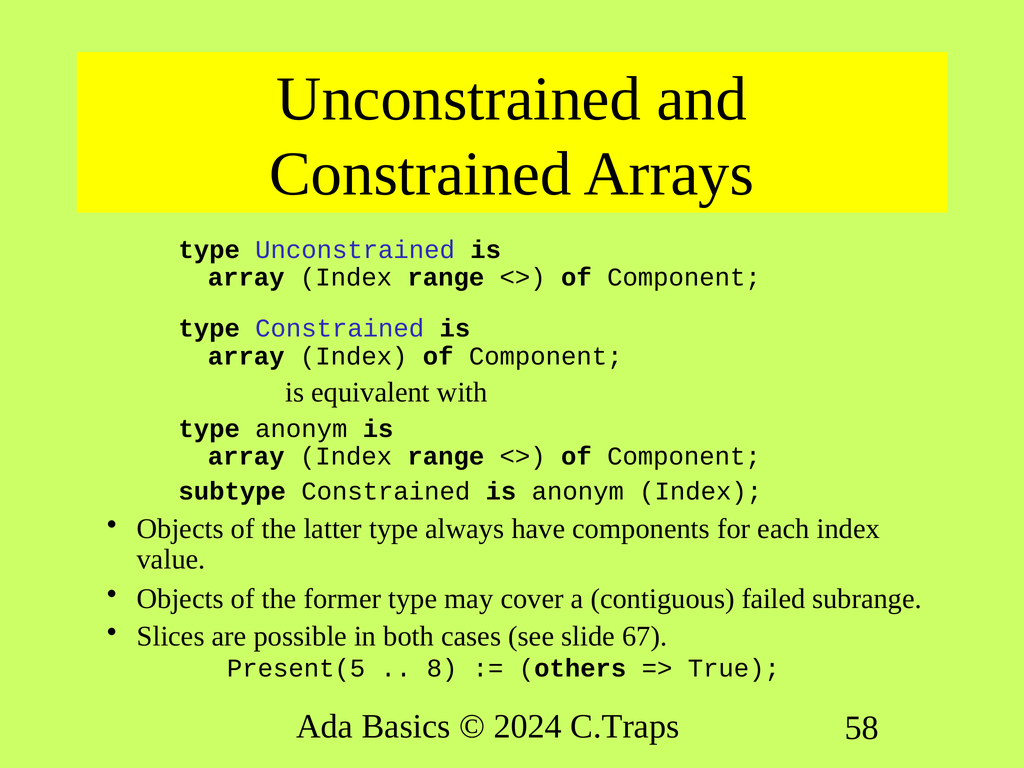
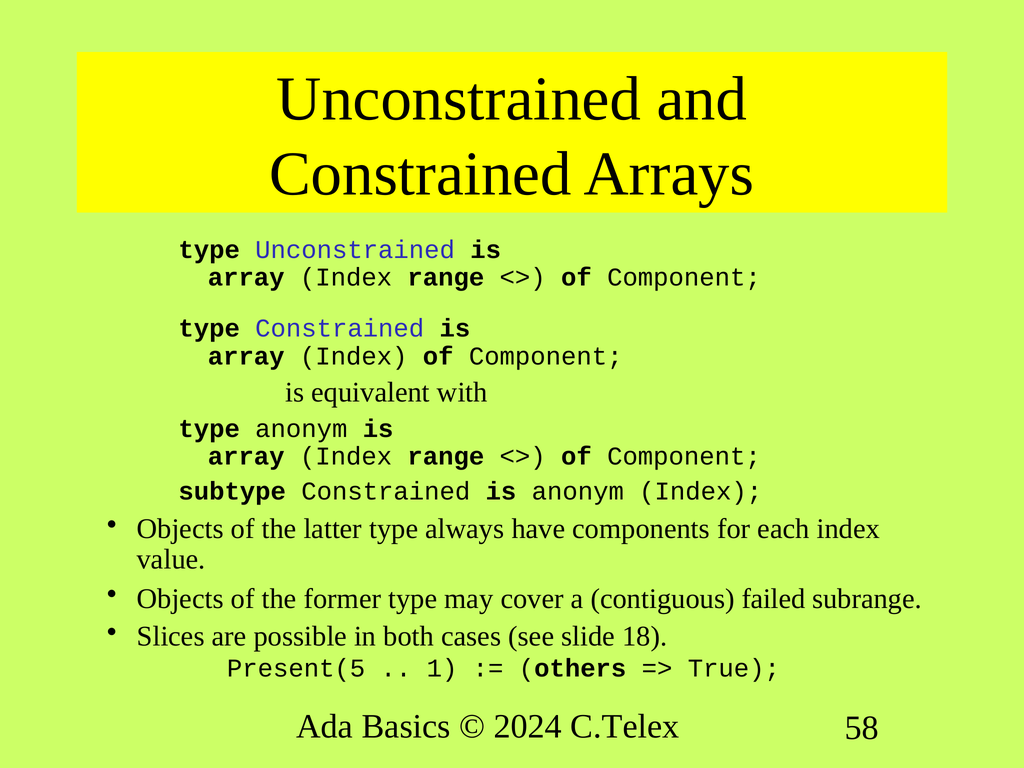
67: 67 -> 18 (645, 637)
8: 8 -> 1 (442, 668)
C.Traps: C.Traps -> C.Telex (625, 727)
